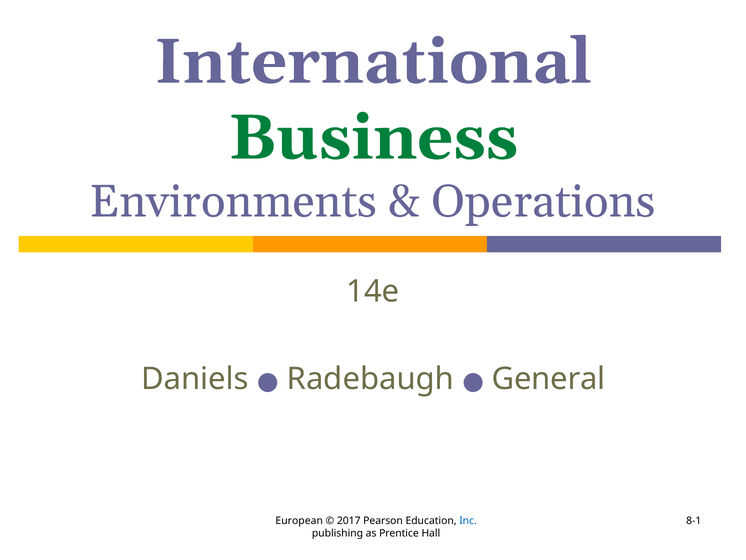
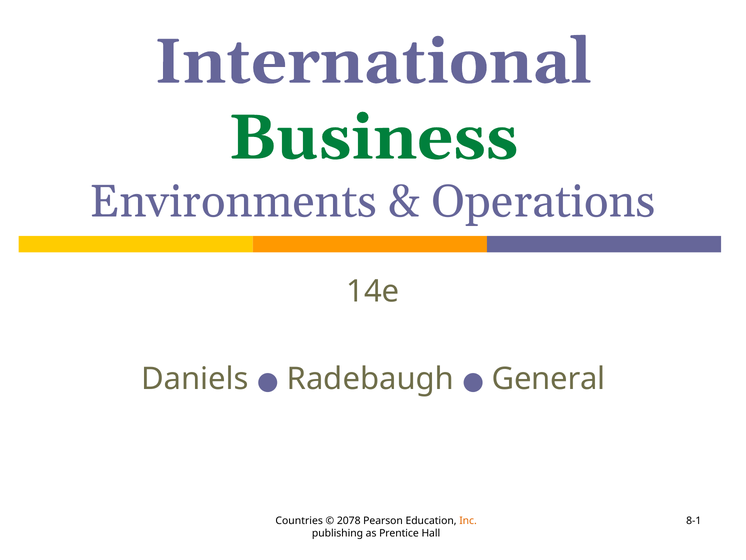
European: European -> Countries (299, 520)
2017: 2017 -> 2078 (349, 520)
Inc colour: blue -> orange (468, 520)
